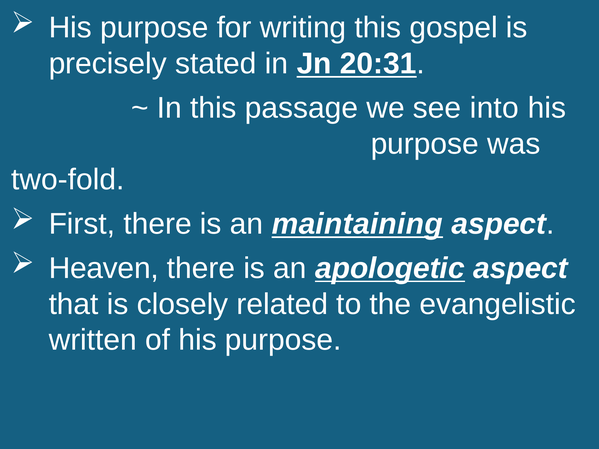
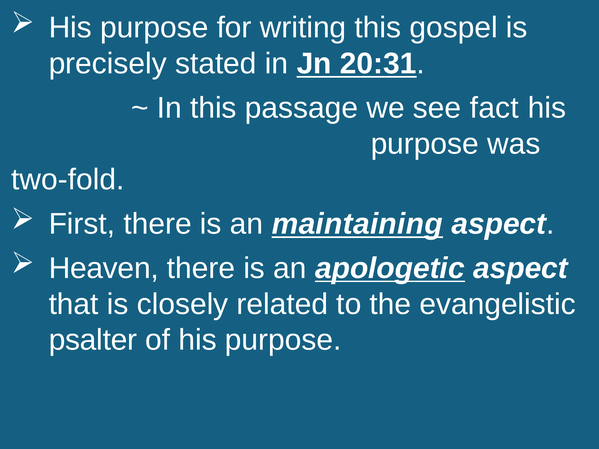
into: into -> fact (494, 108)
written: written -> psalter (93, 340)
